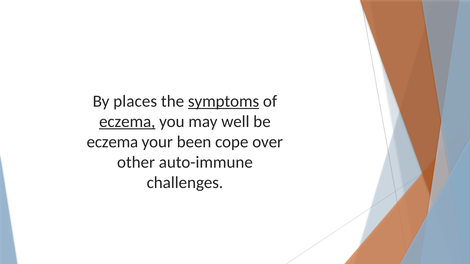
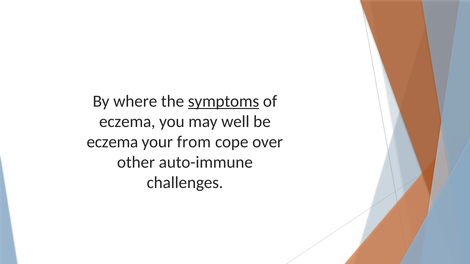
places: places -> where (135, 101)
eczema underline: present -> none (127, 122)
been: been -> from (194, 142)
